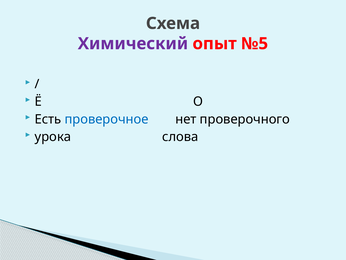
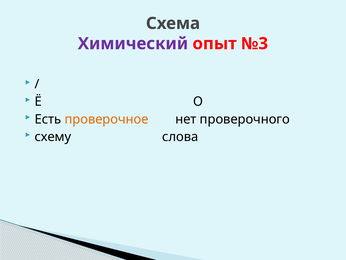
№5: №5 -> №3 (255, 44)
проверочное colour: blue -> orange (107, 119)
урока: урока -> схему (53, 136)
